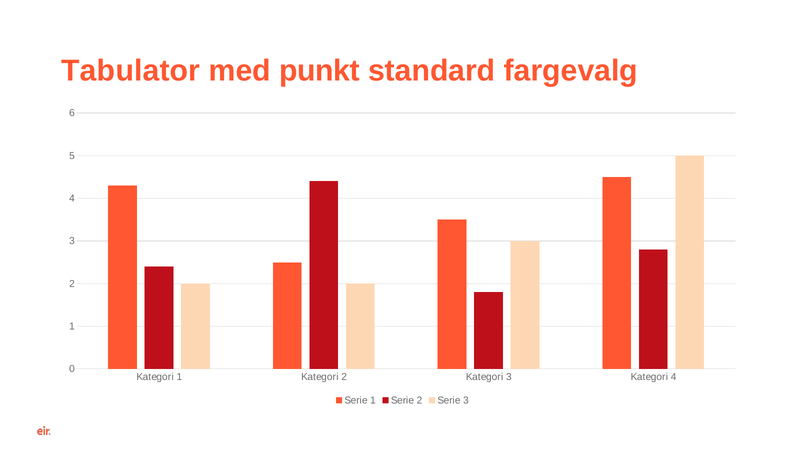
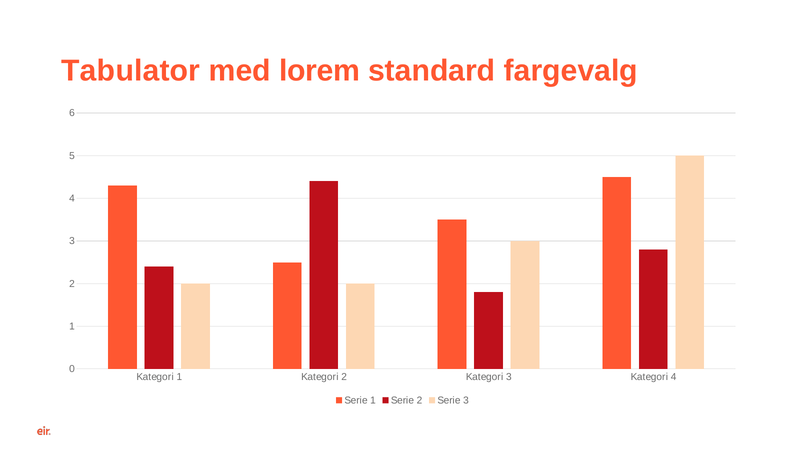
punkt: punkt -> lorem (320, 71)
